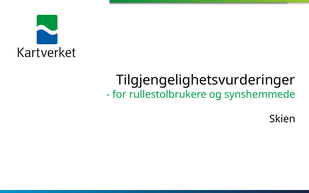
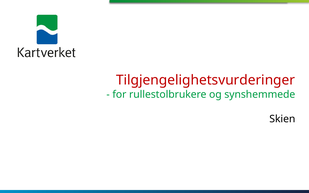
Tilgjengelighetsvurderinger colour: black -> red (206, 80)
